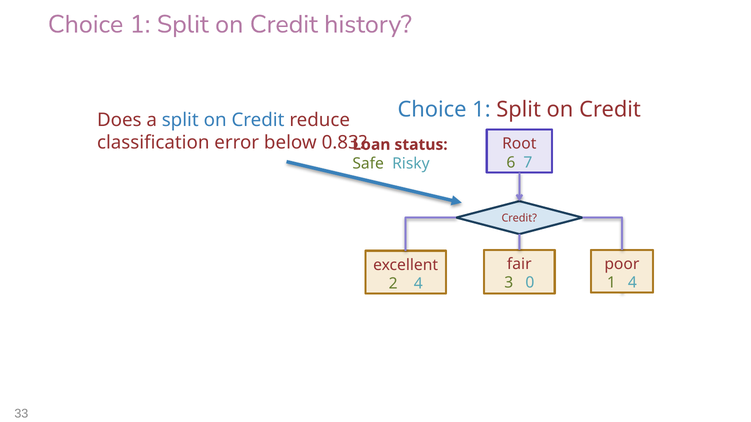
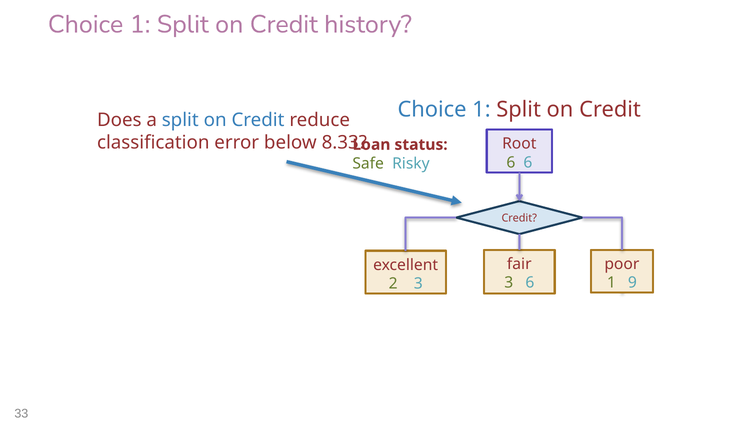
0.83: 0.83 -> 8.33 (344, 143)
6 7: 7 -> 6 (528, 163)
3 0: 0 -> 6 (530, 283)
1 4: 4 -> 9 (632, 283)
2 4: 4 -> 3 (418, 284)
